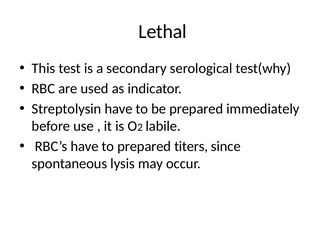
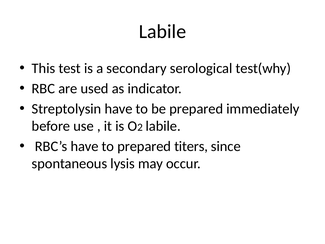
Lethal: Lethal -> Labile (162, 31)
